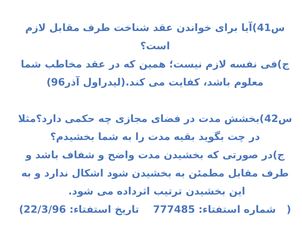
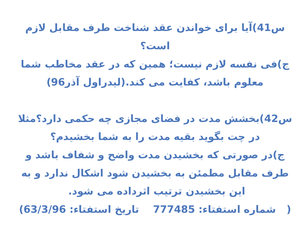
22/3/96: 22/3/96 -> 63/3/96 (45, 209)
